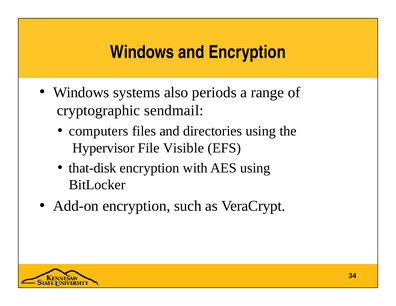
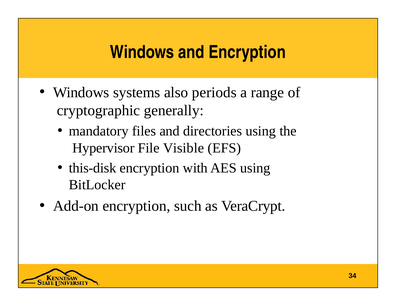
sendmail: sendmail -> generally (174, 110)
computers: computers -> mandatory (99, 131)
that-disk: that-disk -> this-disk (93, 168)
